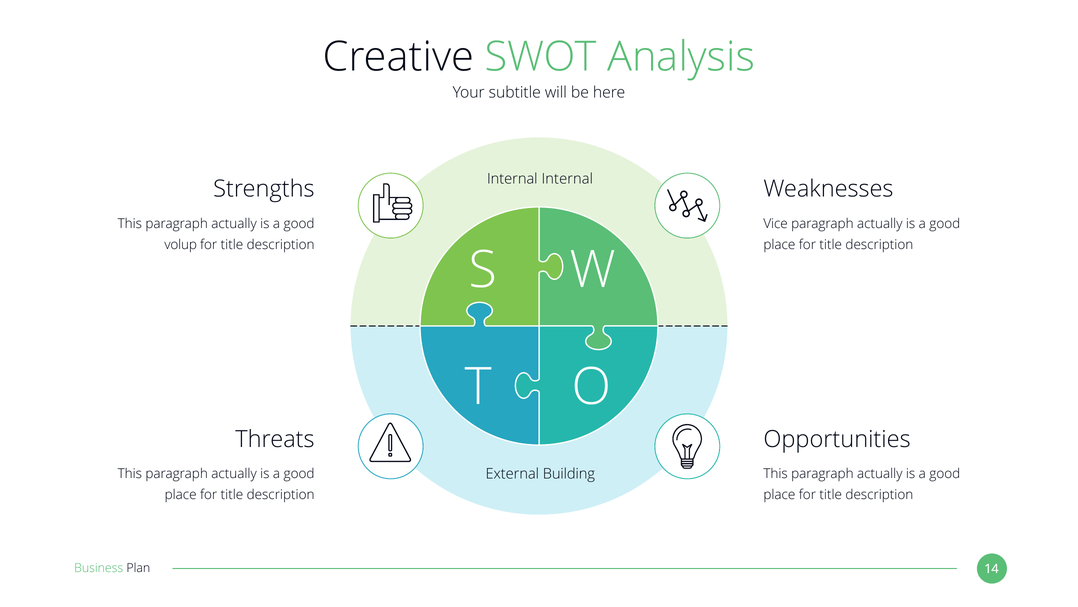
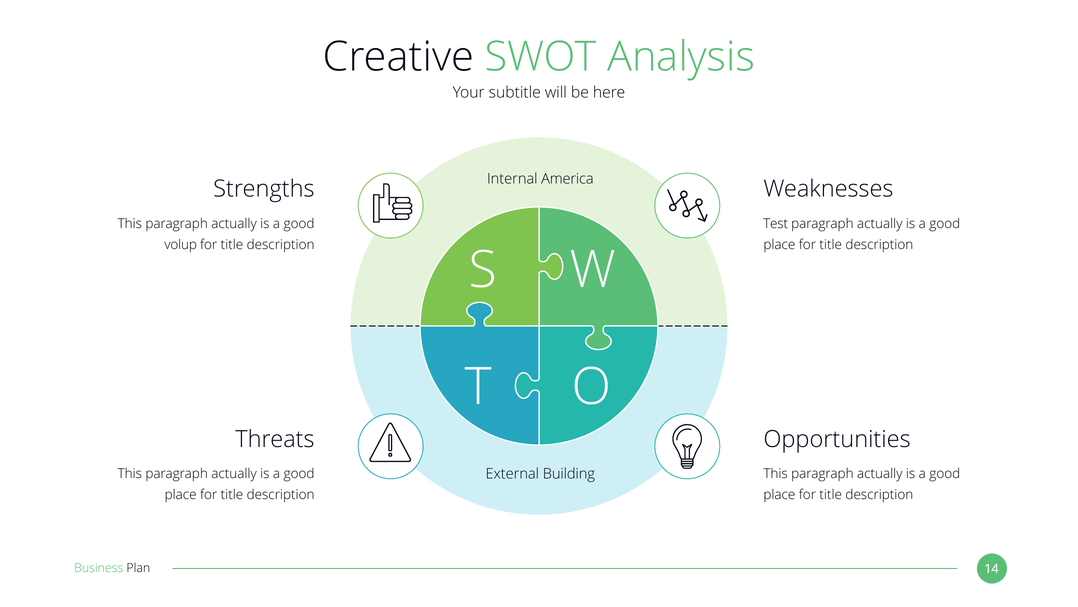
Internal Internal: Internal -> America (567, 179)
Vice: Vice -> Test (776, 223)
